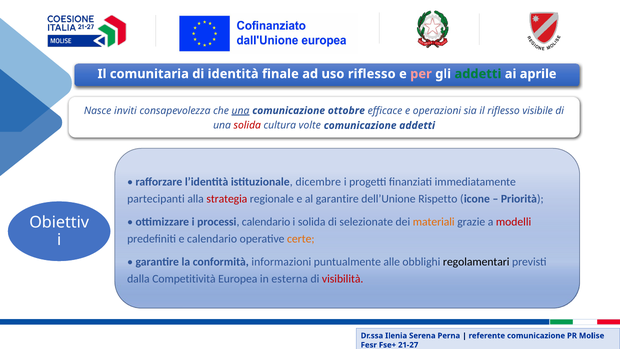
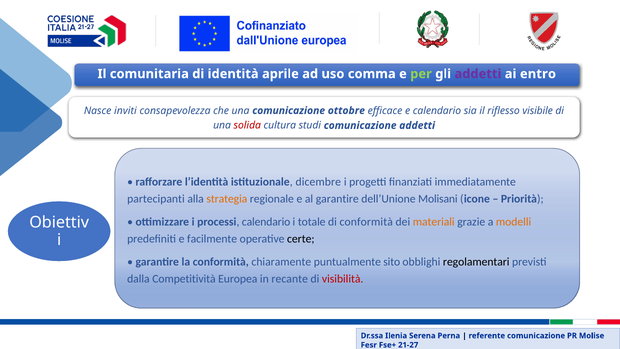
finale: finale -> aprile (280, 74)
uso riflesso: riflesso -> comma (372, 74)
per colour: pink -> light green (421, 74)
addetti colour: green -> purple (478, 74)
aprile: aprile -> entro (538, 74)
una underline: present -> none (241, 111)
e operazioni: operazioni -> calendario (437, 111)
volte: volte -> studi (310, 125)
strategia colour: red -> orange (227, 199)
Rispetto: Rispetto -> Molisani (438, 199)
i solida: solida -> totale (312, 222)
di selezionate: selezionate -> conformità (366, 222)
modelli colour: red -> orange (514, 222)
e calendario: calendario -> facilmente (212, 239)
certe colour: orange -> black (301, 239)
informazioni: informazioni -> chiaramente (281, 262)
alle: alle -> sito (392, 262)
esterna: esterna -> recante (290, 279)
